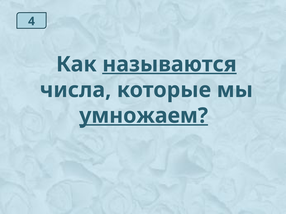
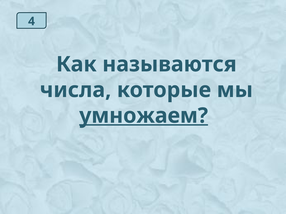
называются underline: present -> none (169, 64)
